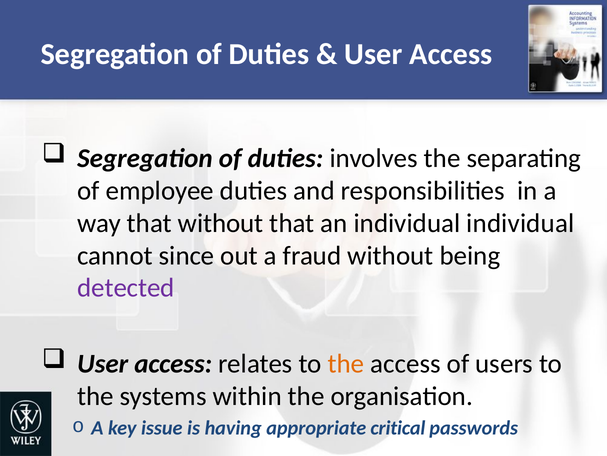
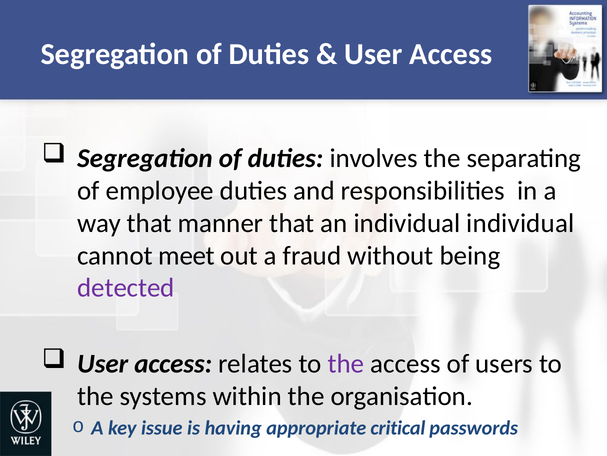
that without: without -> manner (221, 223)
since: since -> meet (187, 255)
the colour: orange -> purple (346, 363)
